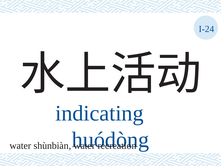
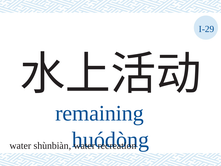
I-24: I-24 -> I-29 (206, 29)
indicating: indicating -> remaining (99, 113)
